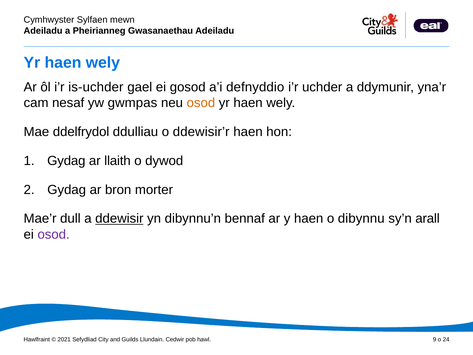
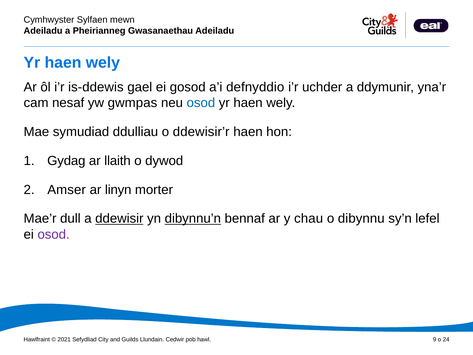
is-uchder: is-uchder -> is-ddewis (96, 87)
osod colour: orange -> blue (201, 103)
ddelfrydol: ddelfrydol -> symudiad (81, 132)
Gydag: Gydag -> Amser (67, 190)
bron: bron -> linyn (118, 190)
dibynnu’n underline: none -> present (193, 218)
y haen: haen -> chau (309, 218)
arall: arall -> lefel (427, 218)
